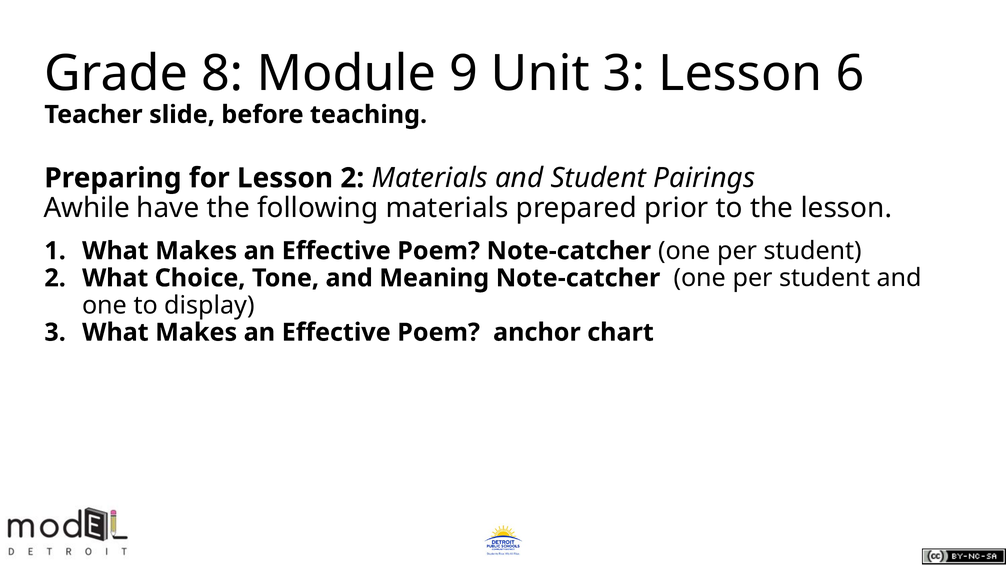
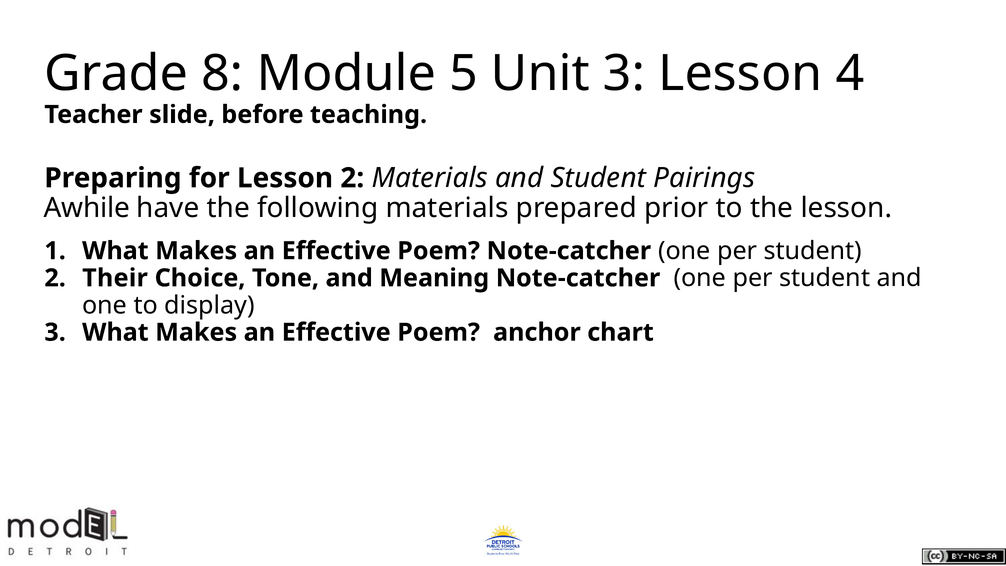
9: 9 -> 5 (463, 74)
6: 6 -> 4 (850, 74)
2 What: What -> Their (115, 278)
